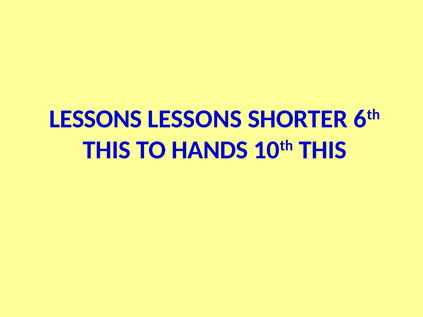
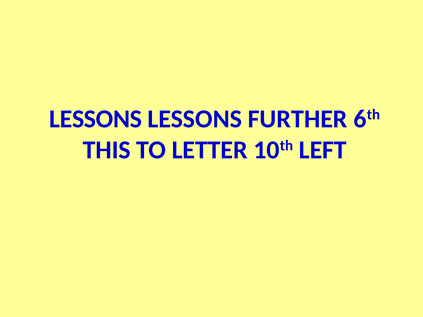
SHORTER: SHORTER -> FURTHER (298, 119)
HANDS: HANDS -> LETTER (210, 150)
10th THIS: THIS -> LEFT (323, 150)
